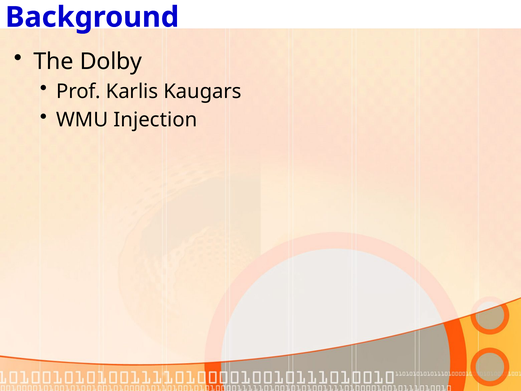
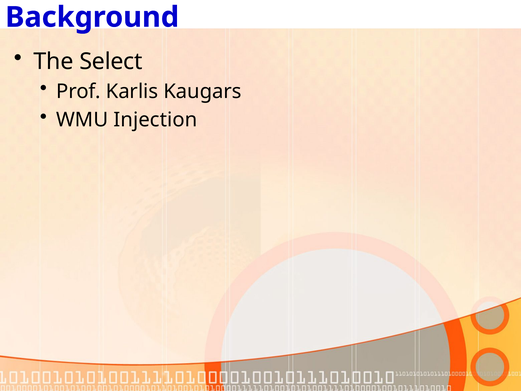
Dolby: Dolby -> Select (111, 62)
